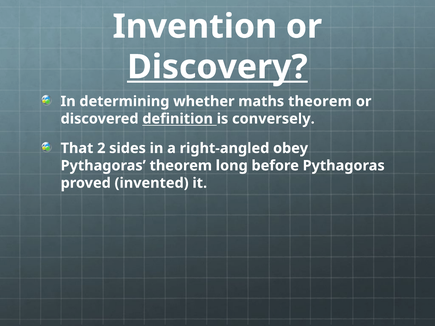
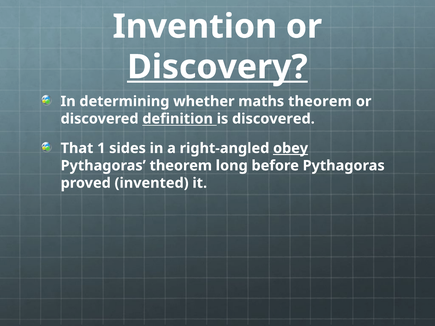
is conversely: conversely -> discovered (273, 119)
2: 2 -> 1 (101, 148)
obey underline: none -> present (291, 148)
